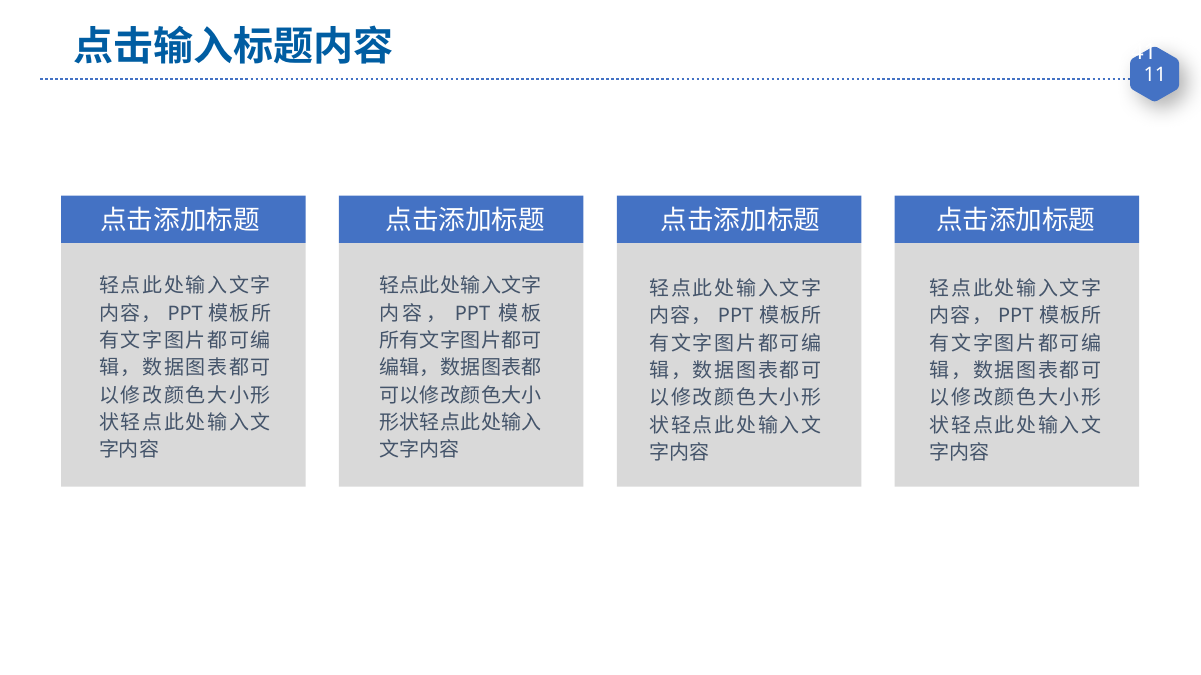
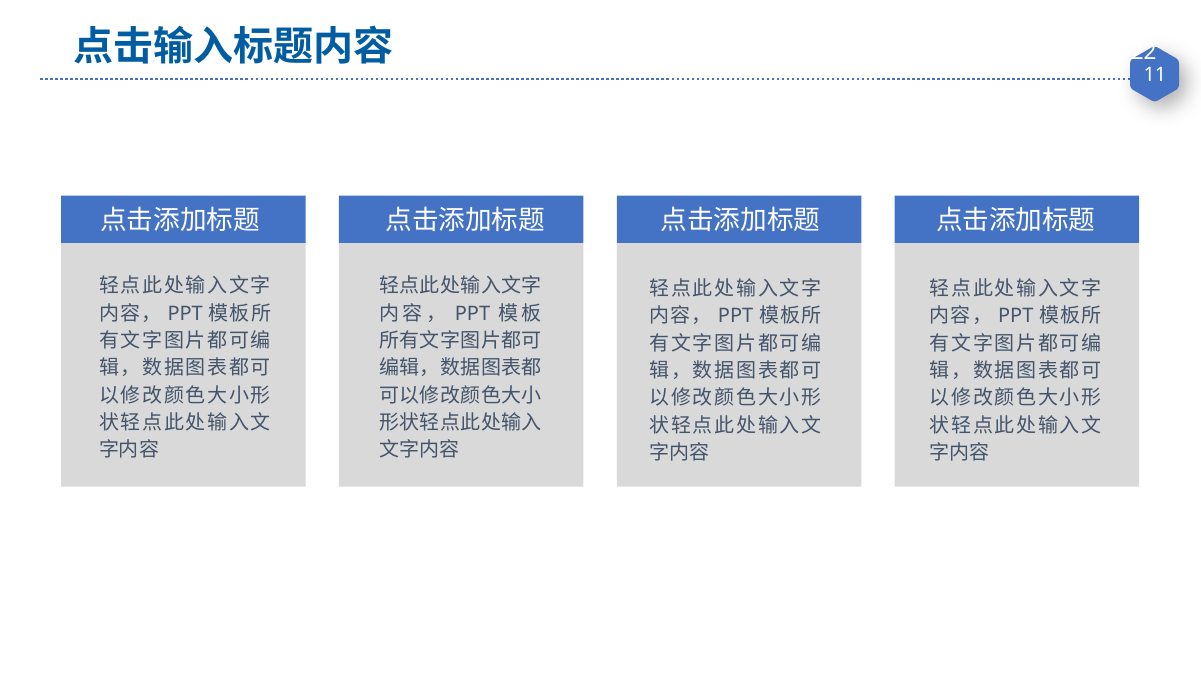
41: 41 -> 22 (1144, 52)
